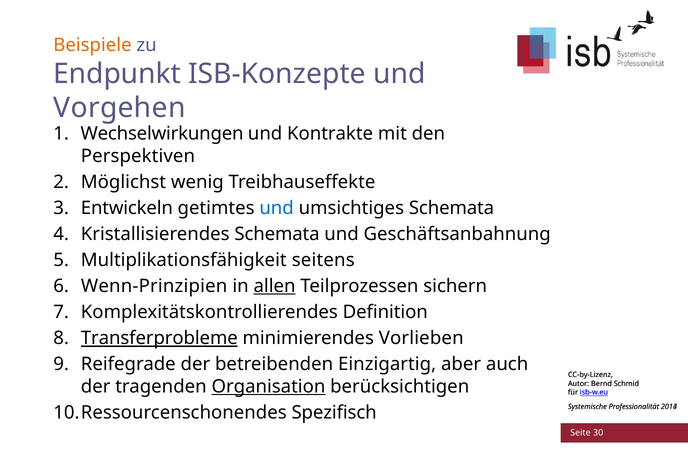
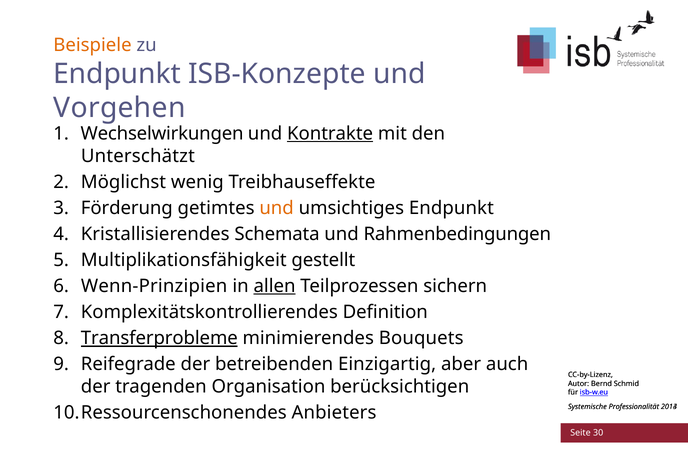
Kontrakte underline: none -> present (330, 133)
Perspektiven: Perspektiven -> Unterschätzt (138, 156)
Entwickeln: Entwickeln -> Förderung (127, 208)
und colour: blue -> orange (277, 208)
umsichtiges Schemata: Schemata -> Endpunkt (451, 208)
Geschäftsanbahnung: Geschäftsanbahnung -> Rahmenbedingungen (457, 234)
seitens: seitens -> gestellt (323, 260)
Vorlieben: Vorlieben -> Bouquets (421, 338)
Organisation underline: present -> none (268, 386)
Spezifisch: Spezifisch -> Anbieters (334, 412)
